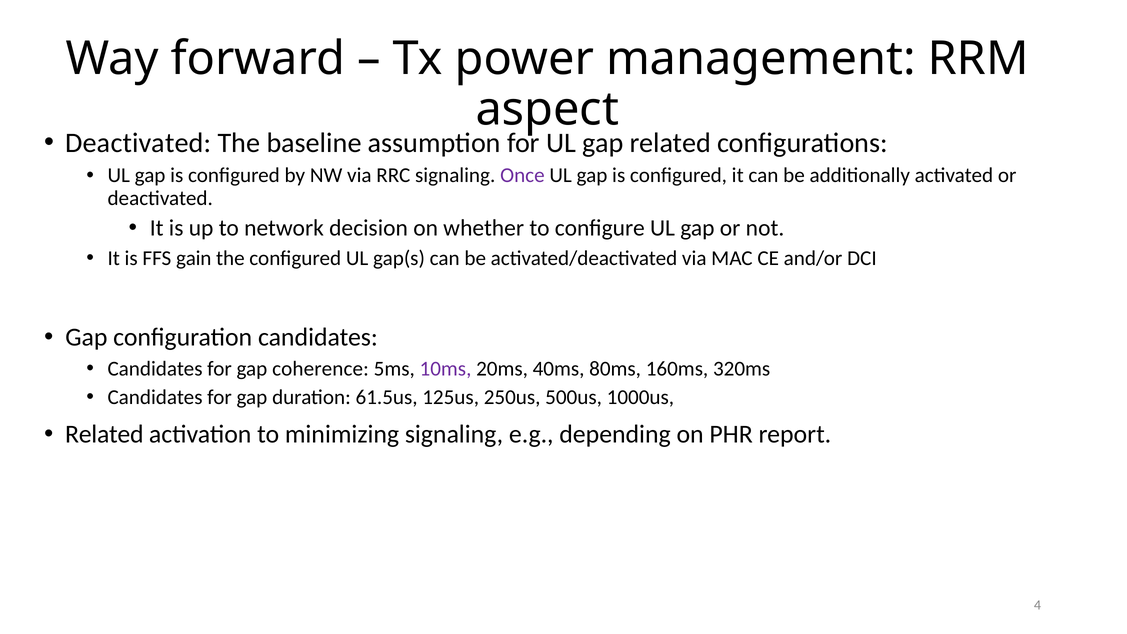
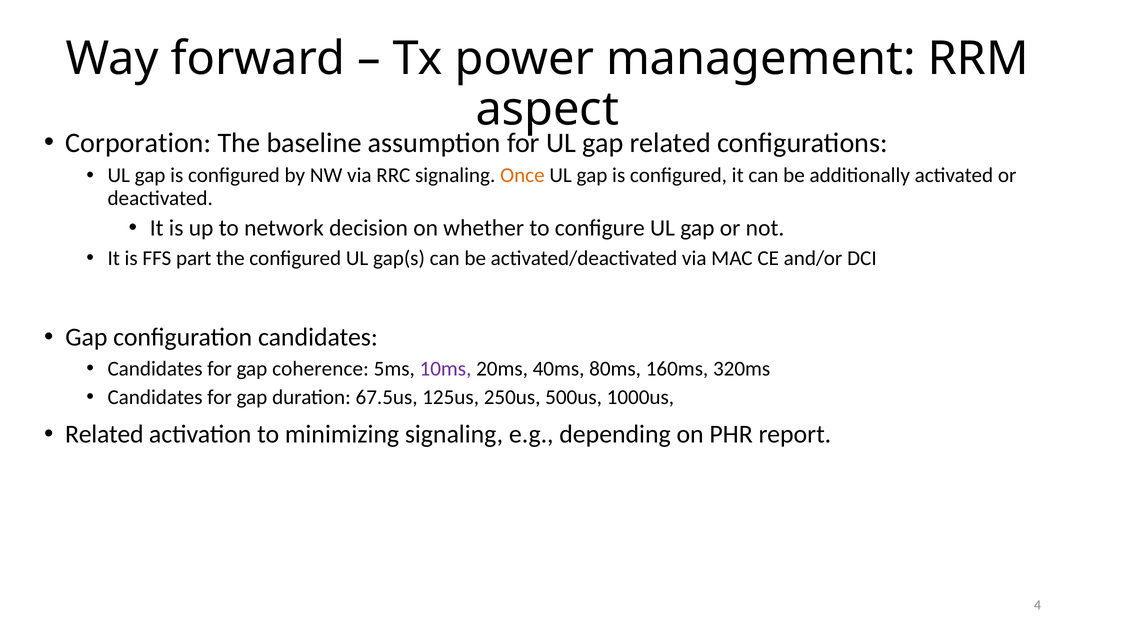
Deactivated: Deactivated -> Corporation (138, 143)
Once colour: purple -> orange (522, 175)
gain: gain -> part (194, 258)
61.5us: 61.5us -> 67.5us (387, 397)
